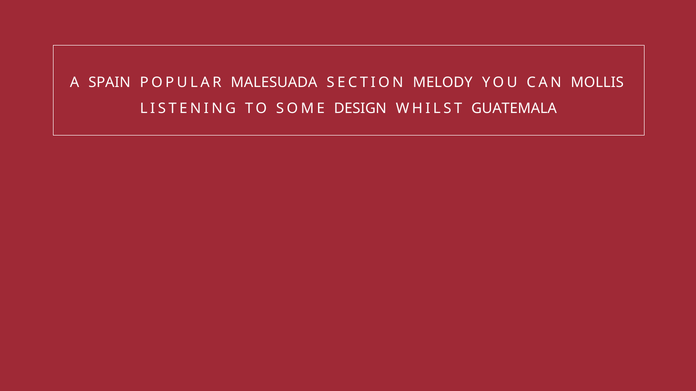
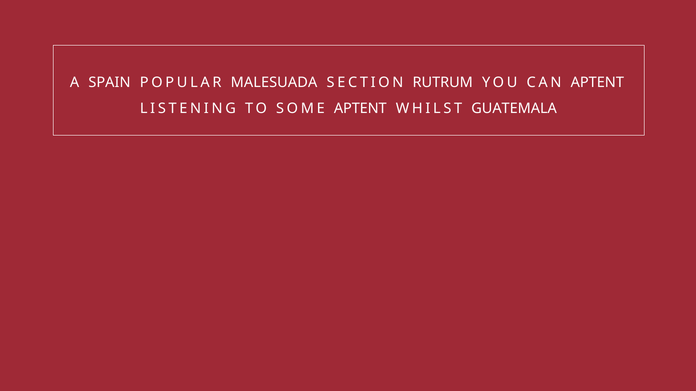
MELODY: MELODY -> RUTRUM (443, 83)
CAN MOLLIS: MOLLIS -> APTENT (597, 83)
SOME DESIGN: DESIGN -> APTENT (360, 109)
